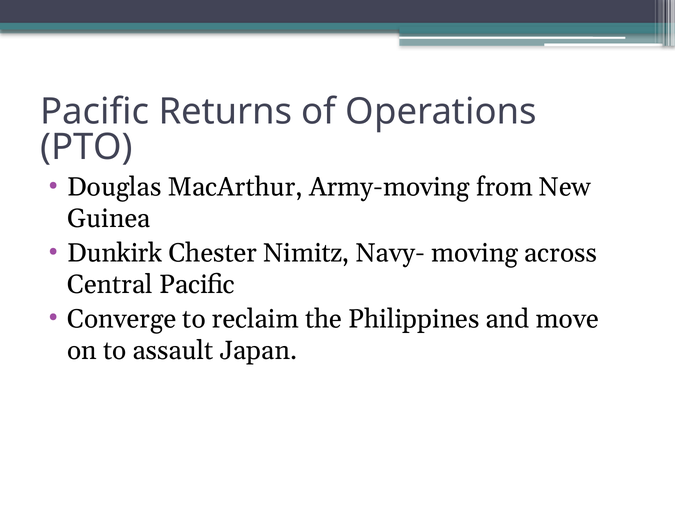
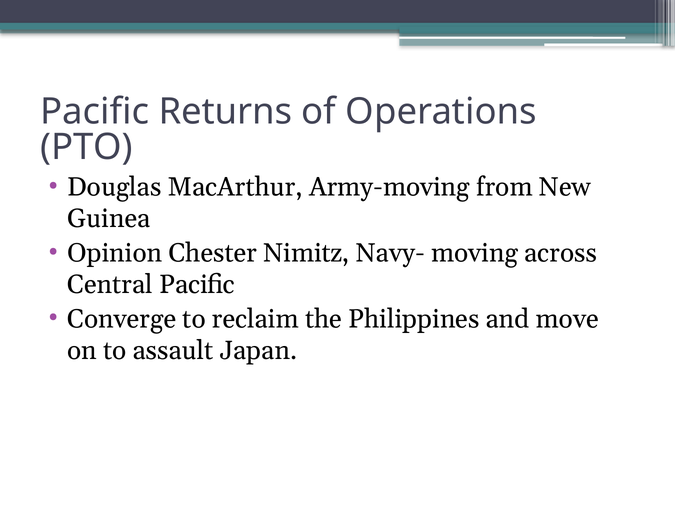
Dunkirk: Dunkirk -> Opinion (115, 253)
